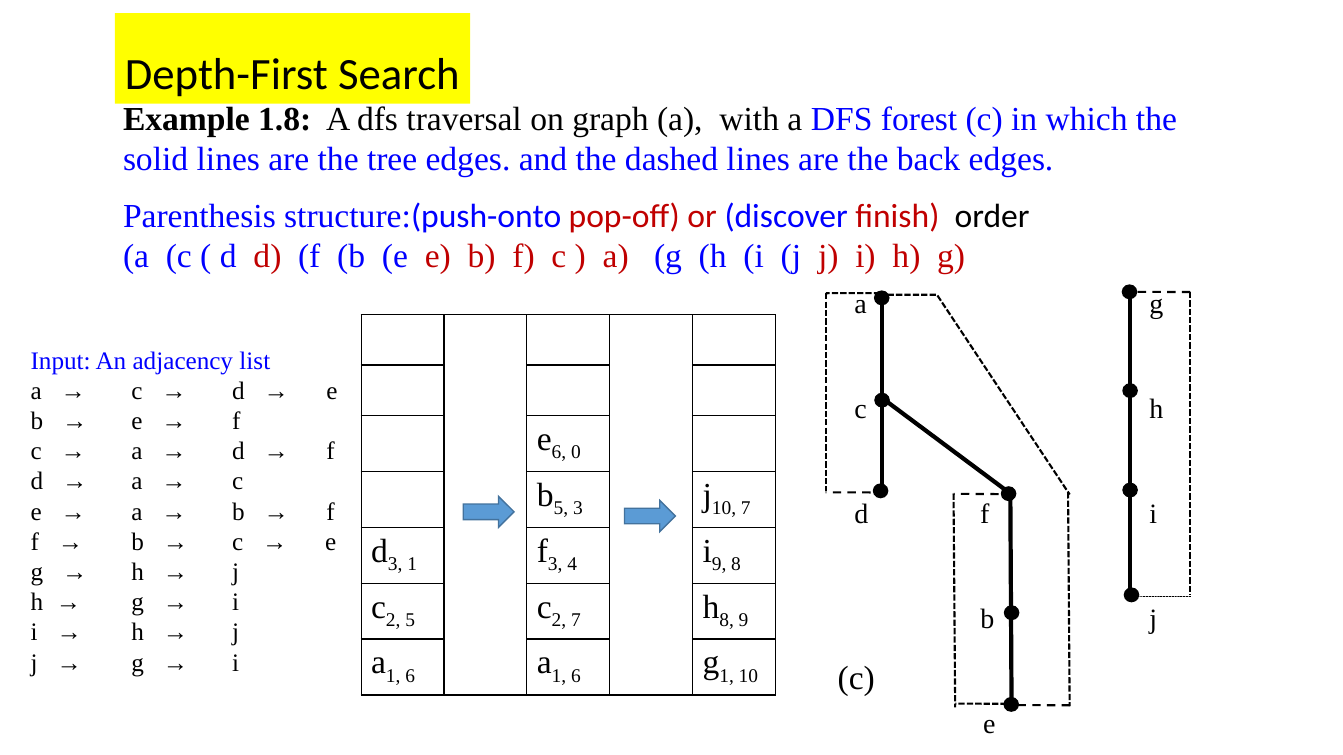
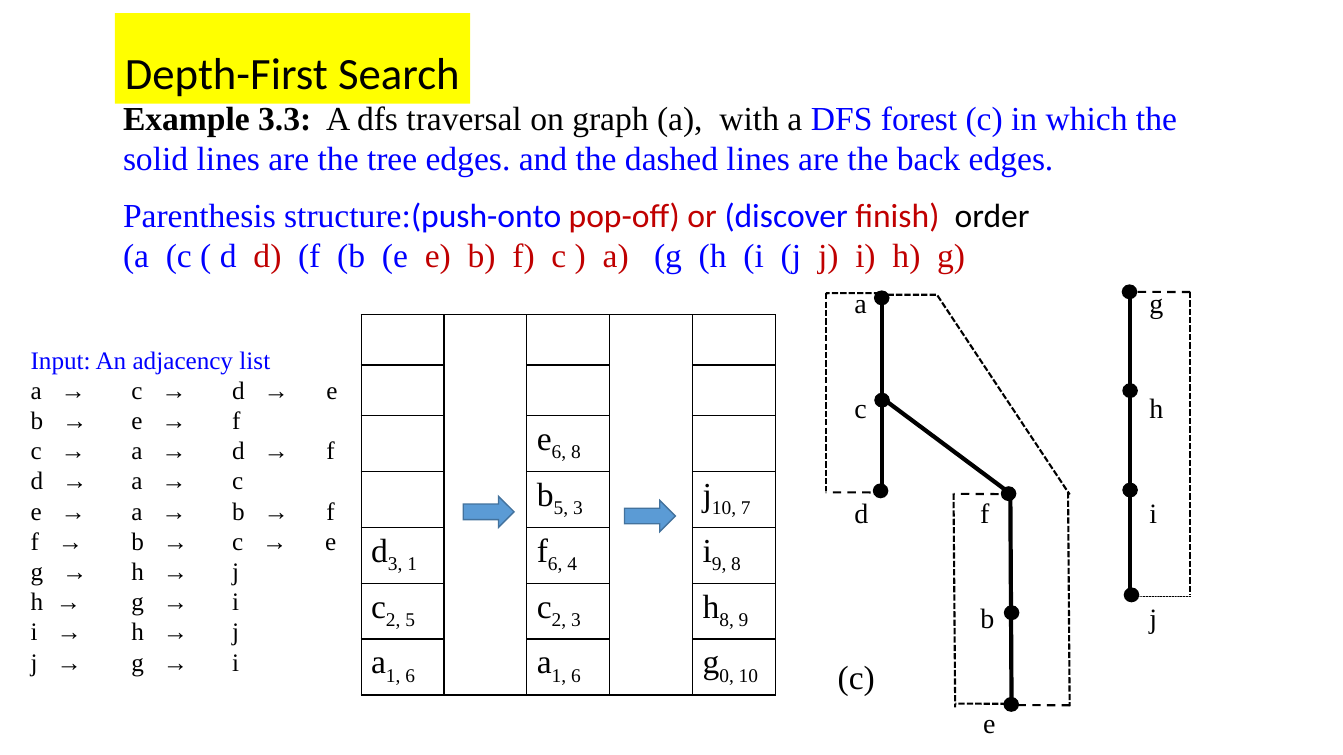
1.8: 1.8 -> 3.3 (285, 119)
6 0: 0 -> 8 (576, 453)
f 3: 3 -> 6 (555, 564)
2 7: 7 -> 3 (576, 620)
g 1: 1 -> 0 (727, 676)
